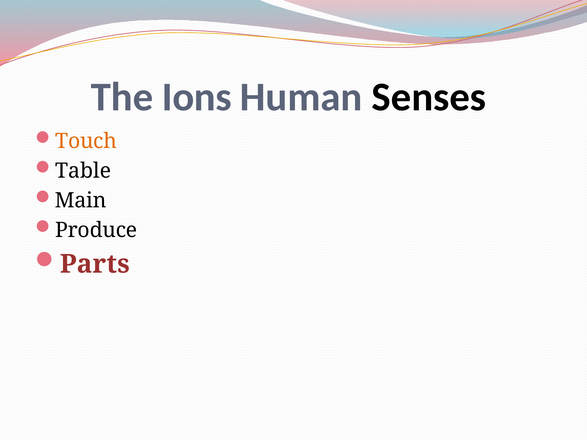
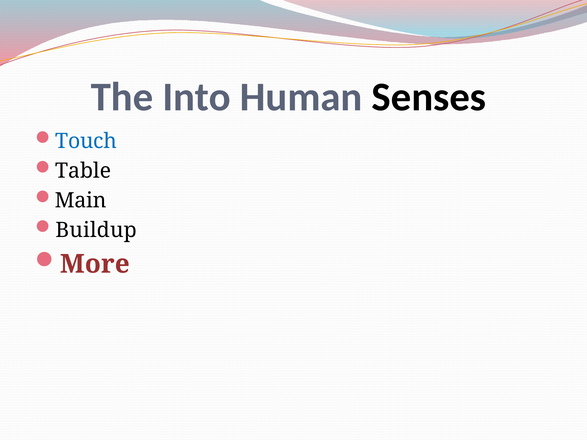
Ions: Ions -> Into (197, 97)
Touch colour: orange -> blue (86, 141)
Produce: Produce -> Buildup (96, 230)
Parts: Parts -> More (95, 264)
